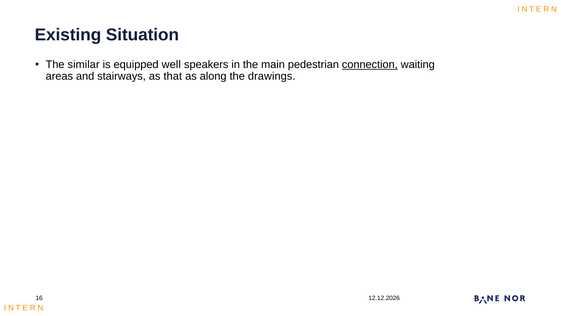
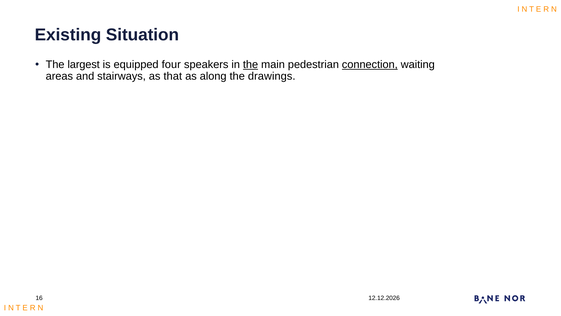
similar: similar -> largest (84, 64)
well: well -> four (171, 64)
the underline: none -> present (251, 64)
